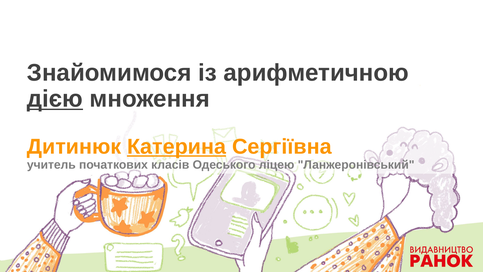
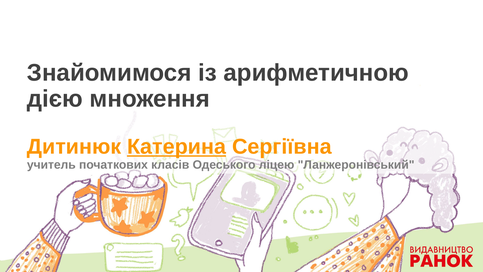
дією underline: present -> none (55, 99)
